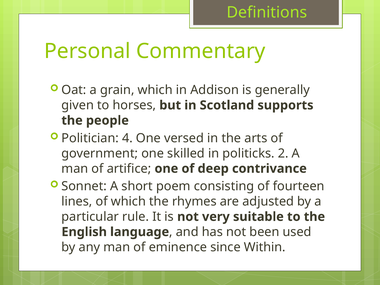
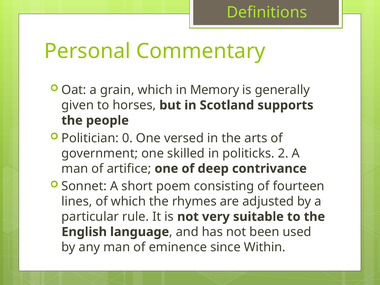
Addison: Addison -> Memory (215, 90)
4: 4 -> 0 (127, 138)
